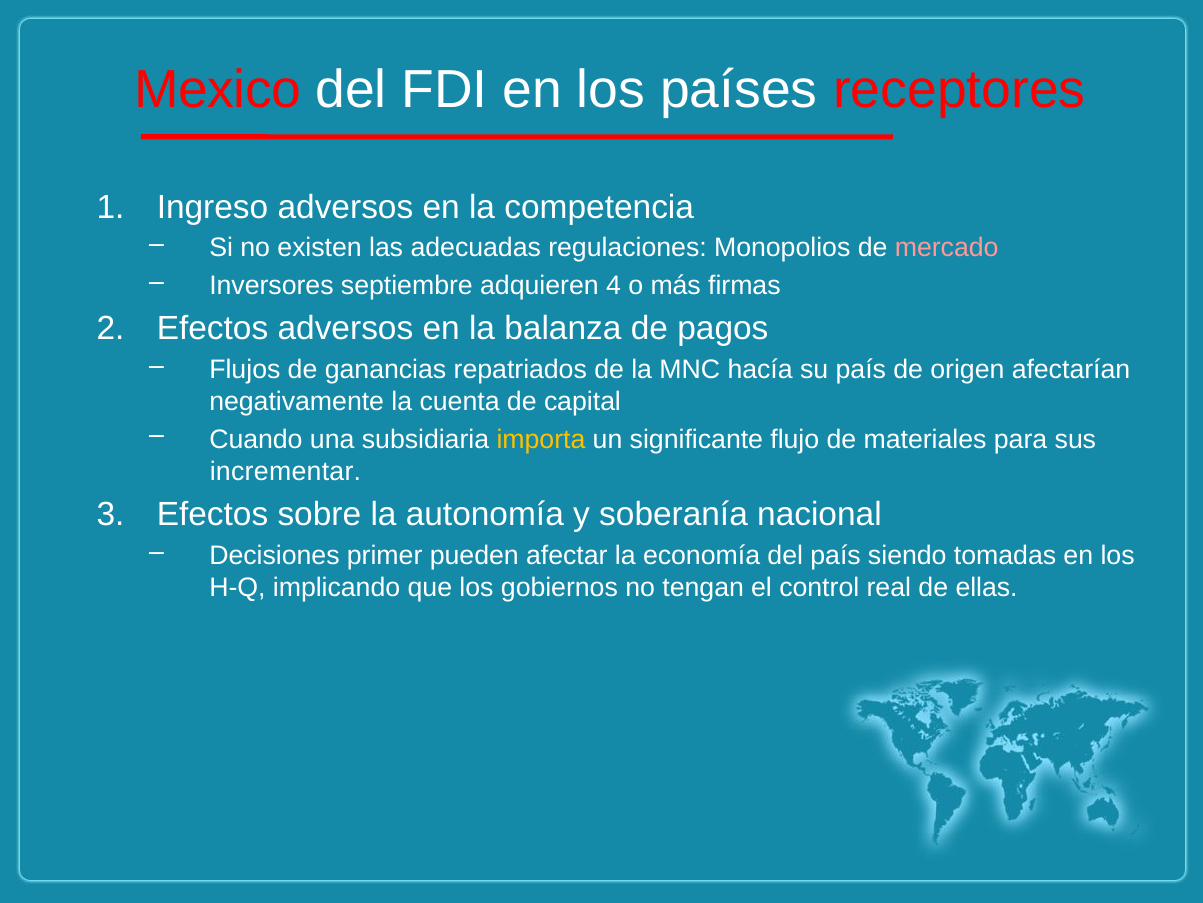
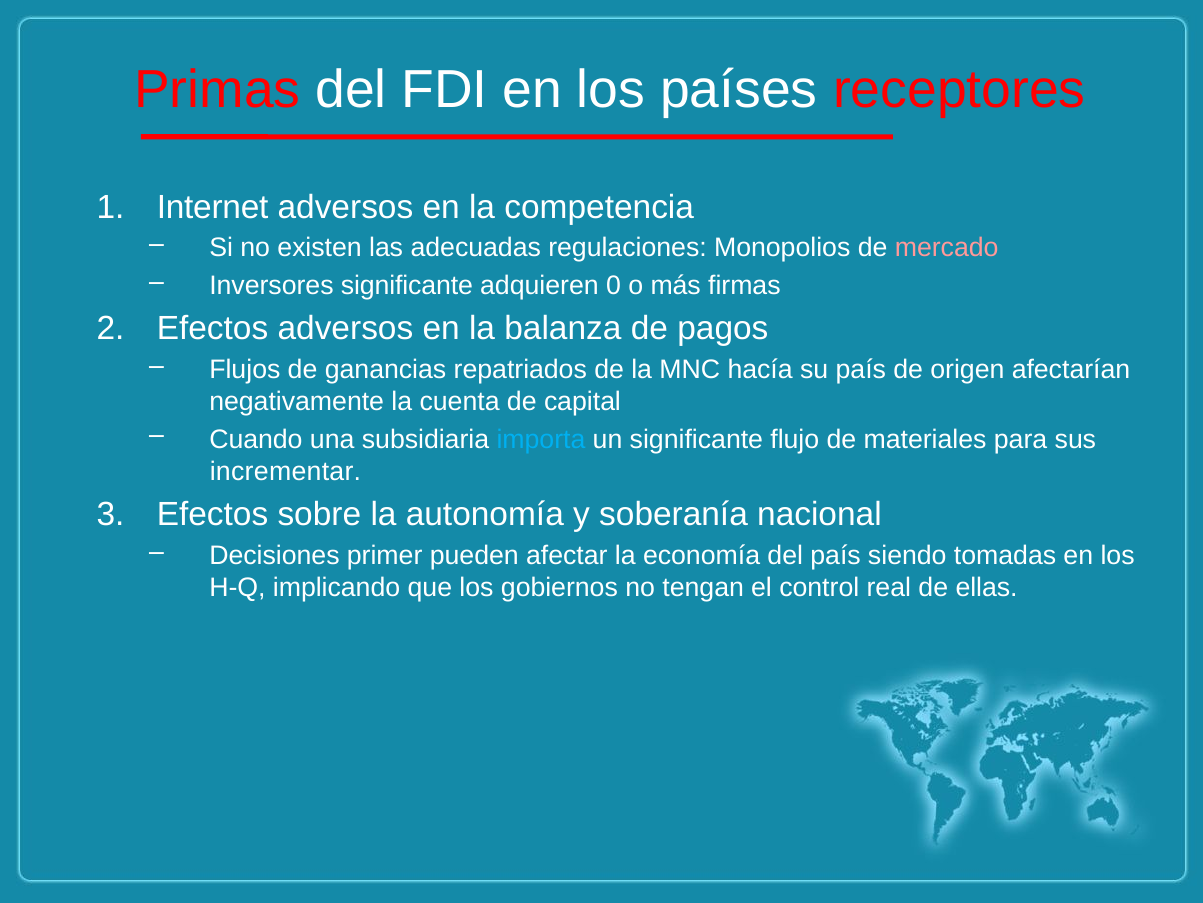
Mexico: Mexico -> Primas (217, 90)
Ingreso: Ingreso -> Internet (213, 207)
Inversores septiembre: septiembre -> significante (407, 285)
4: 4 -> 0 (614, 285)
importa colour: yellow -> light blue (541, 439)
